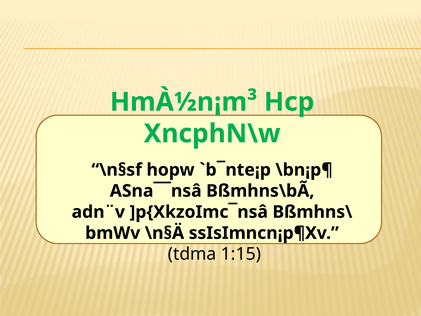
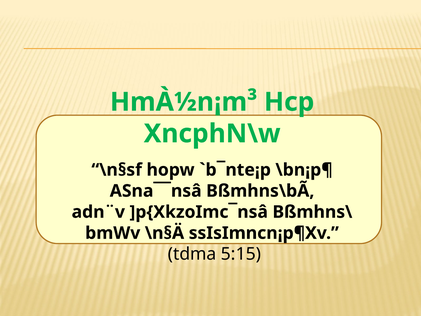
1:15: 1:15 -> 5:15 (241, 254)
